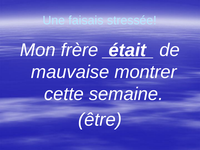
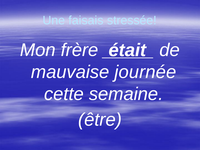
montrer: montrer -> journée (145, 72)
